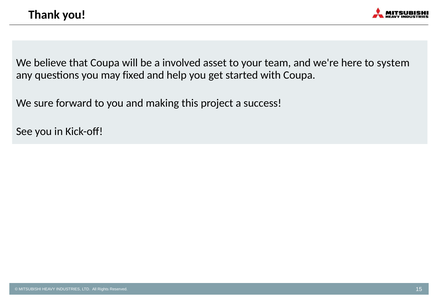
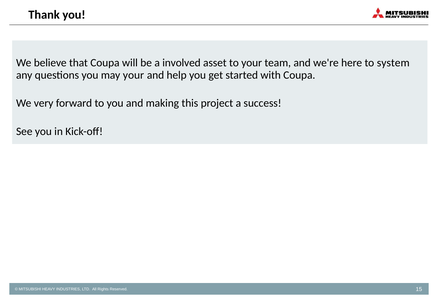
may fixed: fixed -> your (133, 75)
sure: sure -> very (44, 103)
